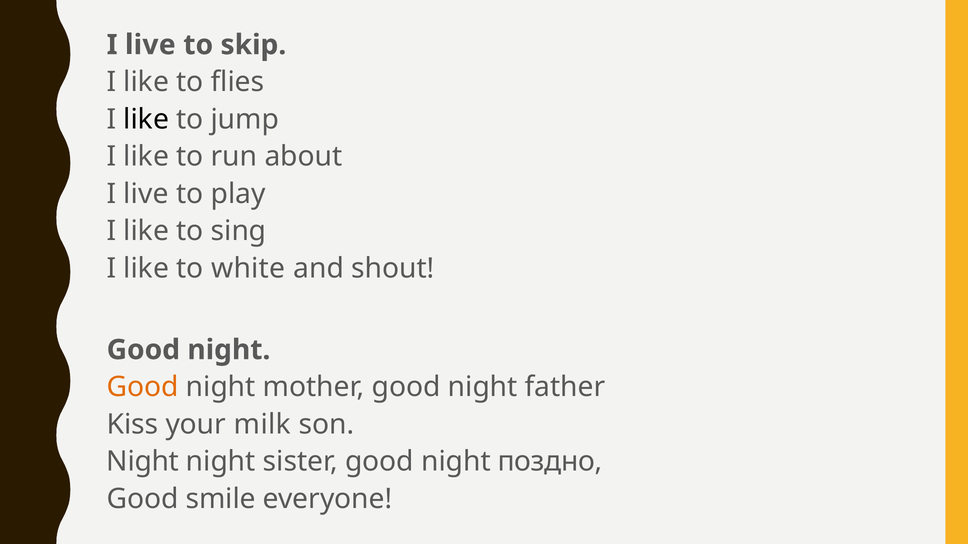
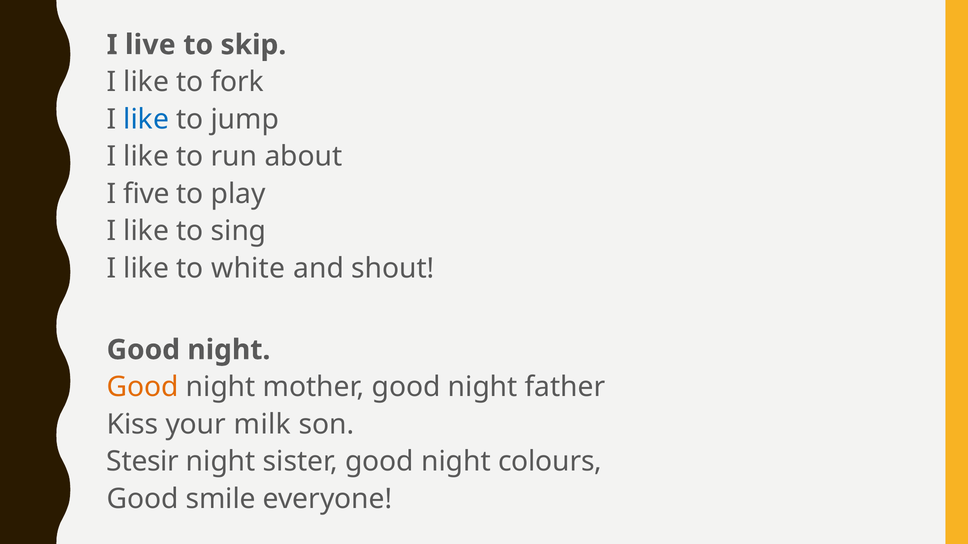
flies: flies -> fork (237, 82)
like colour: black -> blue (146, 119)
live: live -> five (146, 194)
Night: Night -> Stesir (143, 462)
поздно: поздно -> colours (550, 462)
